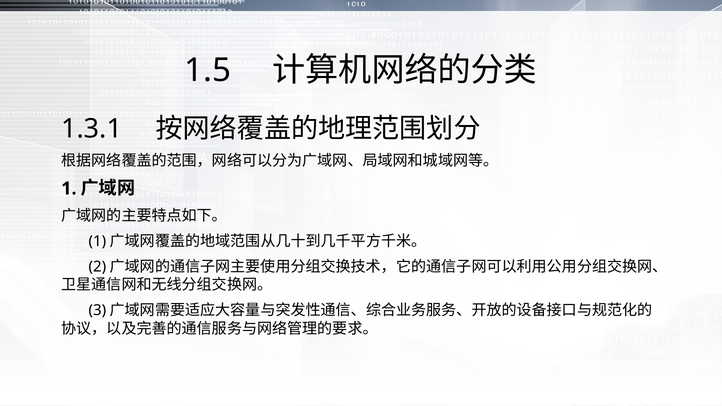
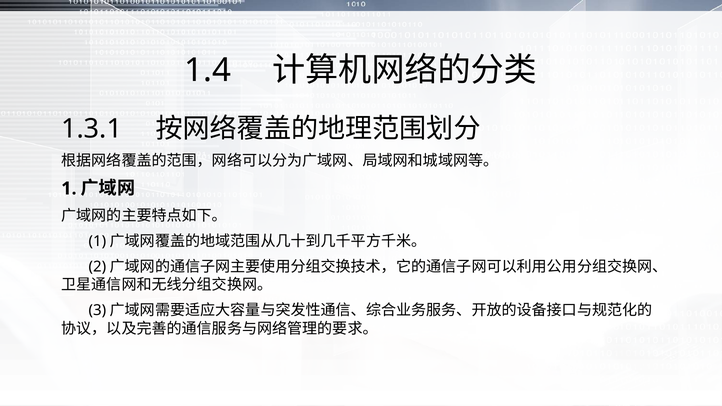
1.5: 1.5 -> 1.4 (208, 71)
